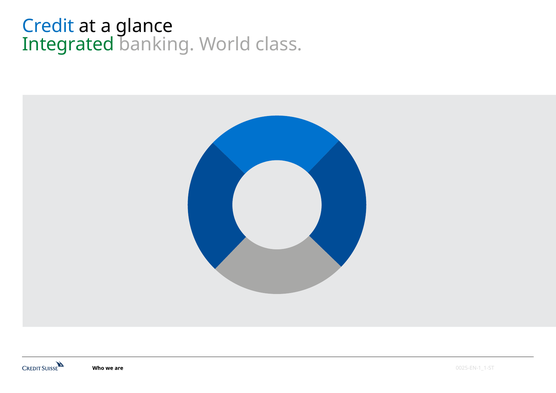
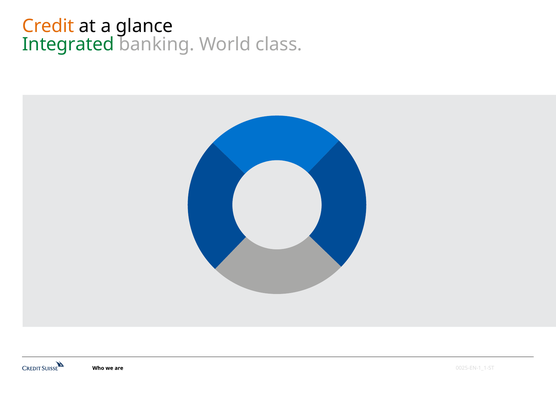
Credit colour: blue -> orange (48, 26)
